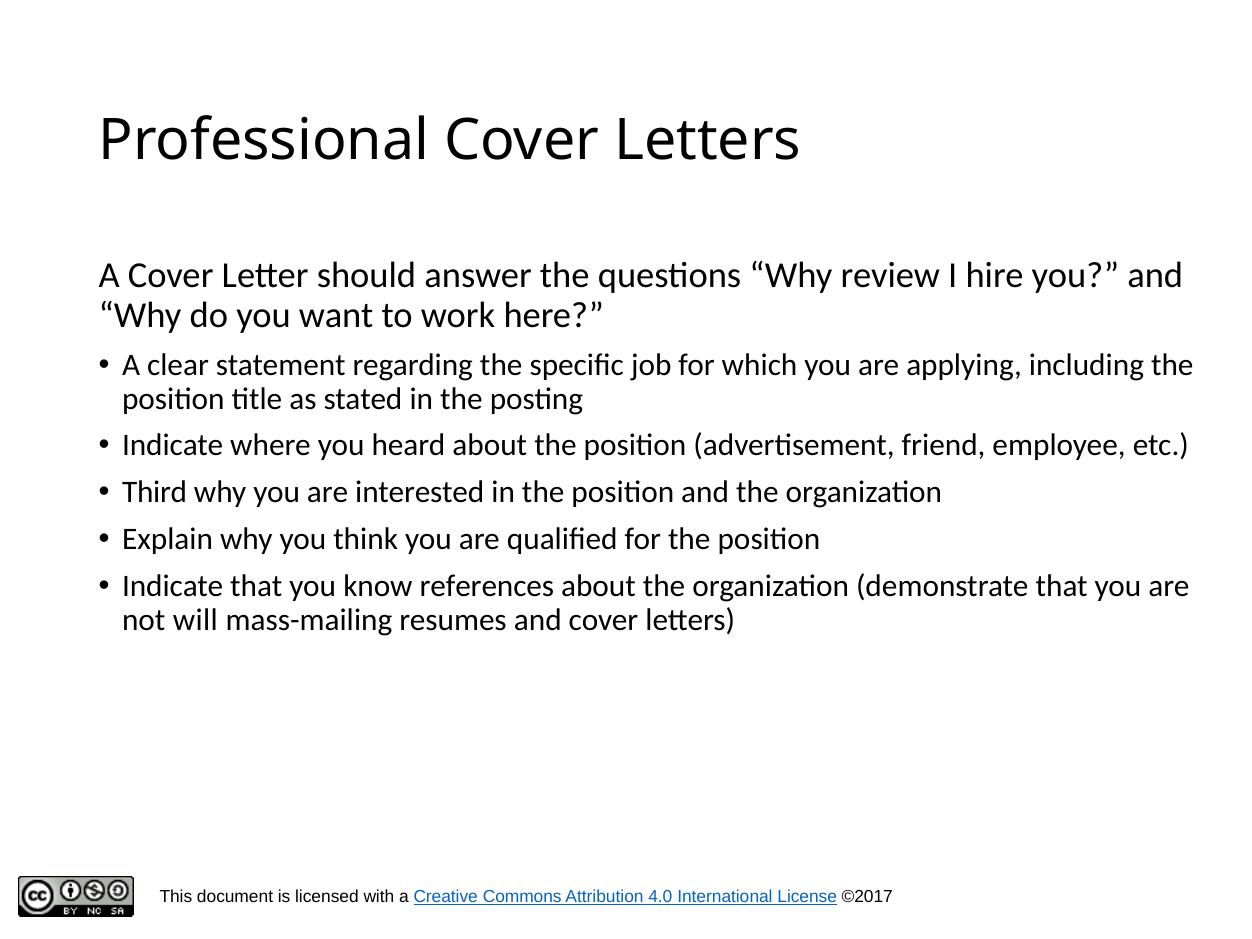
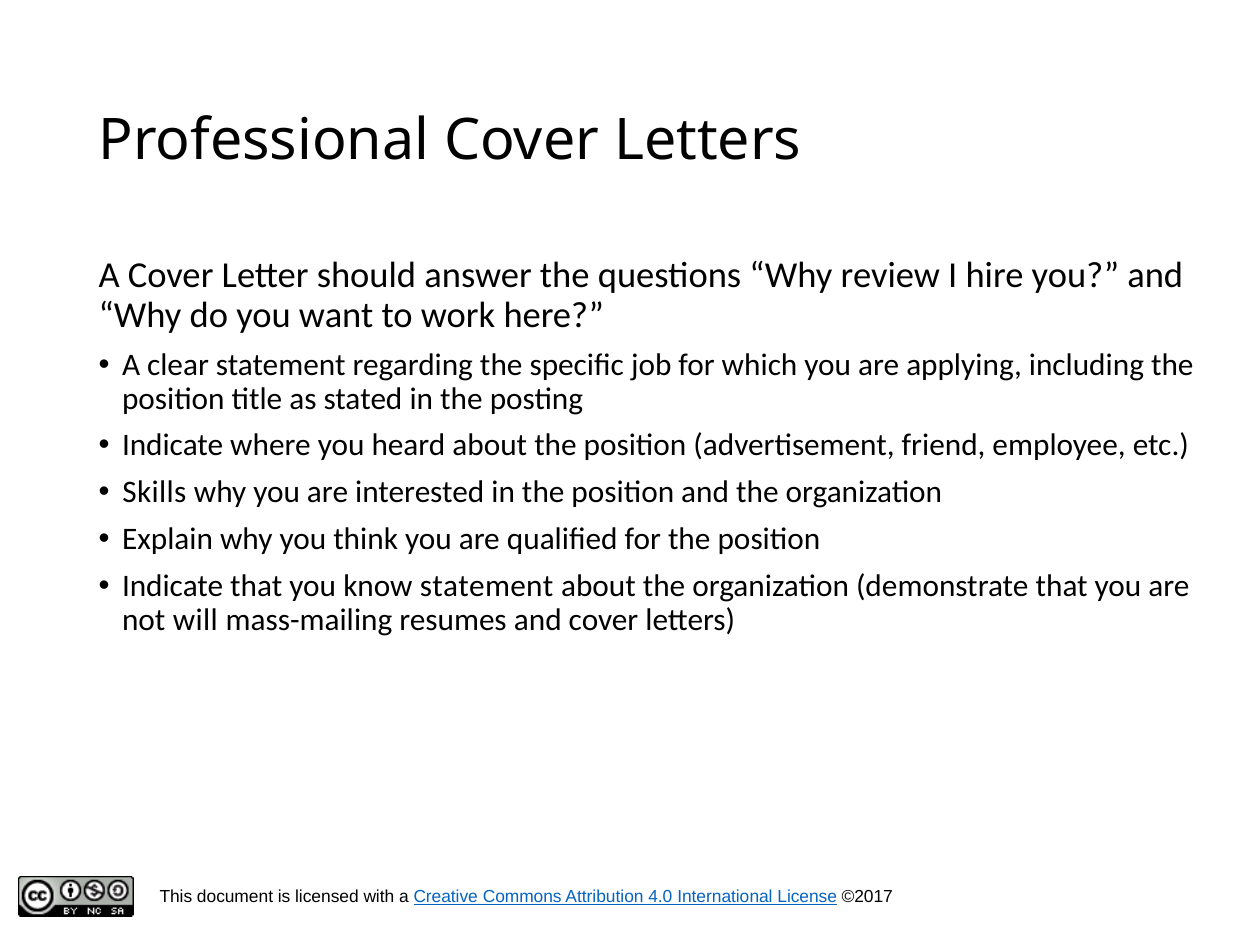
Third: Third -> Skills (154, 492)
know references: references -> statement (487, 586)
